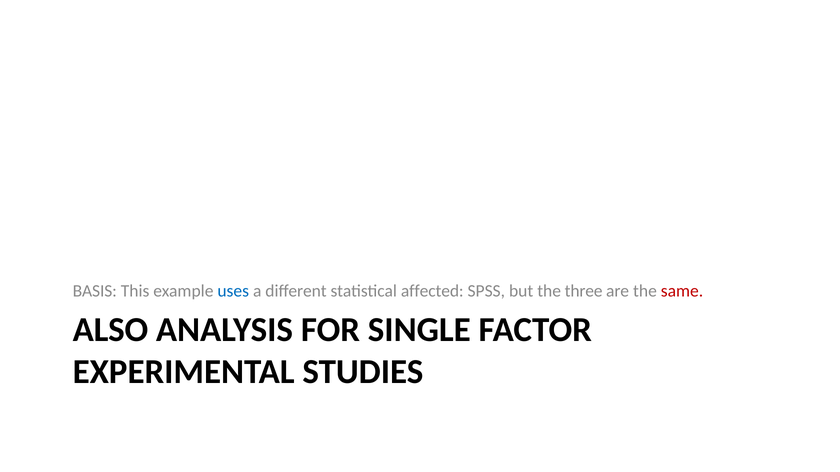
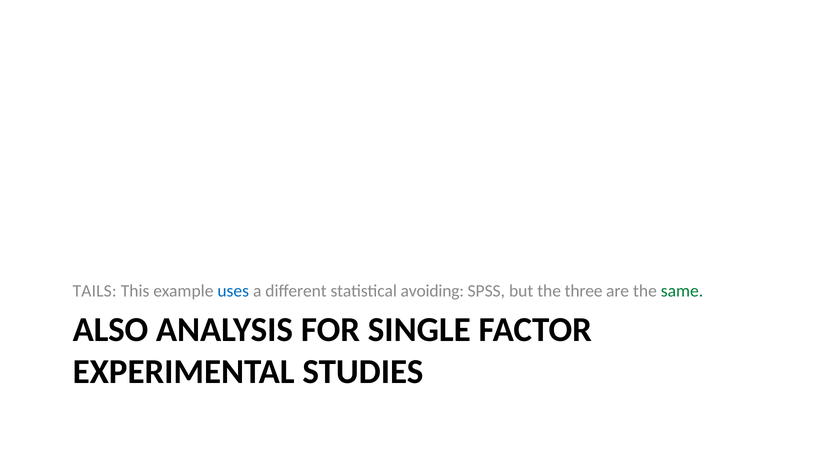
BASIS: BASIS -> TAILS (95, 291)
affected: affected -> avoiding (432, 291)
same colour: red -> green (682, 291)
